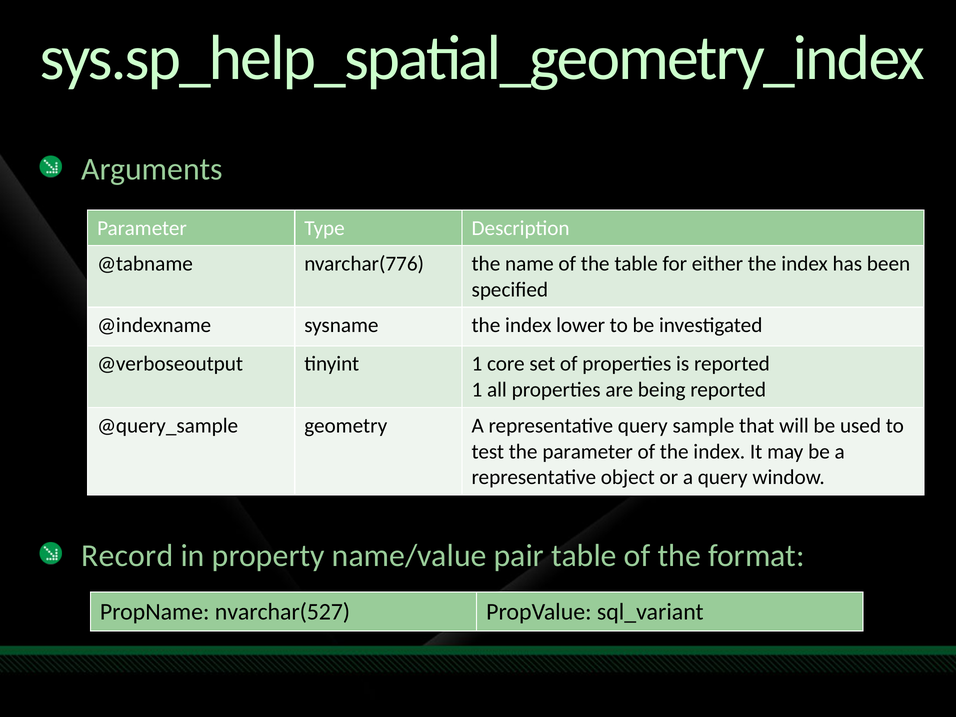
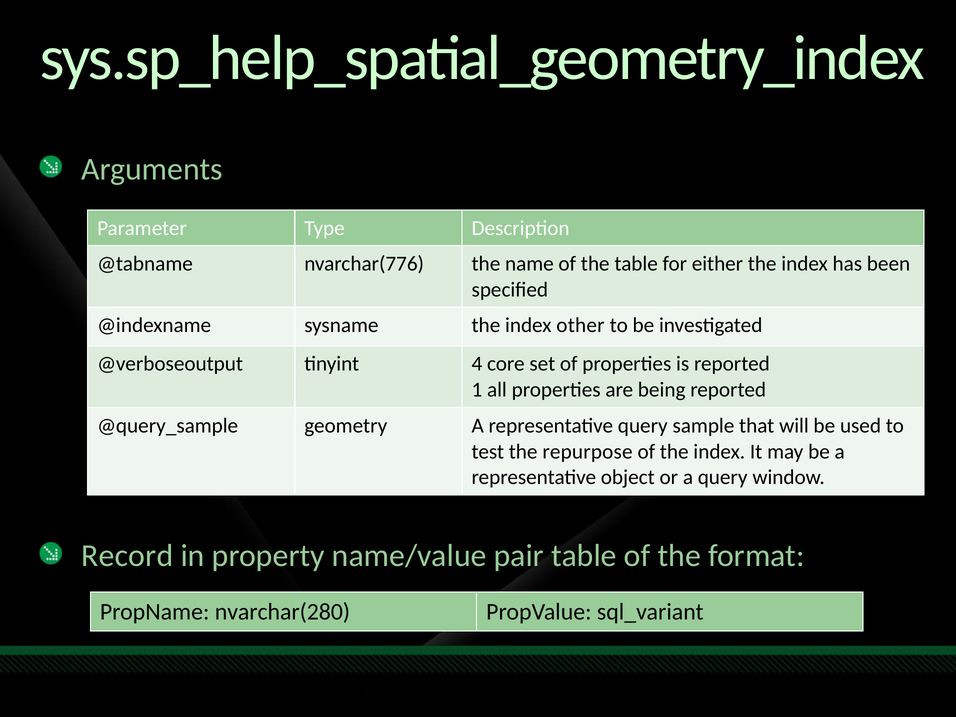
lower: lower -> other (580, 325)
tinyint 1: 1 -> 4 (477, 364)
the parameter: parameter -> repurpose (587, 451)
nvarchar(527: nvarchar(527 -> nvarchar(280 (282, 612)
